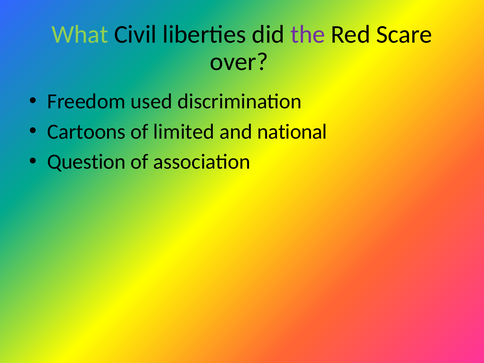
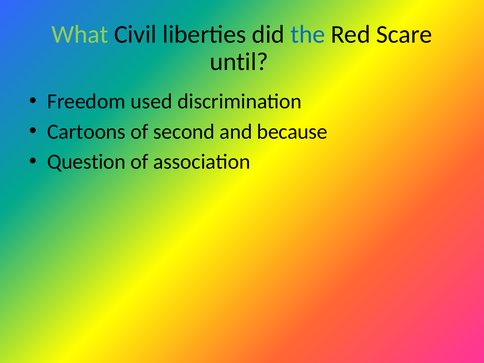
the colour: purple -> blue (308, 34)
over: over -> until (239, 62)
limited: limited -> second (184, 132)
national: national -> because (292, 132)
